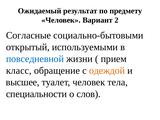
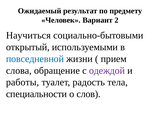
Согласные: Согласные -> Научиться (28, 35)
класс: класс -> слова (19, 71)
одеждой colour: orange -> purple (107, 71)
высшее: высшее -> работы (23, 82)
туалет человек: человек -> радость (89, 82)
